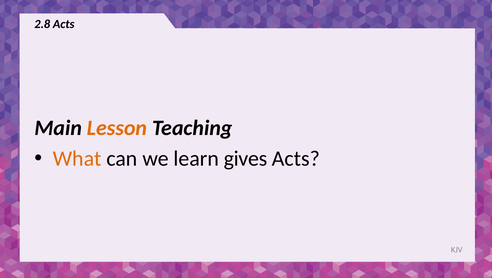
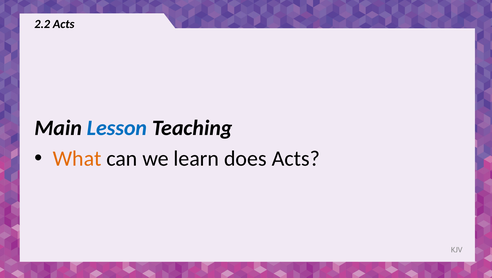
2.8: 2.8 -> 2.2 (42, 24)
Lesson colour: orange -> blue (117, 128)
gives: gives -> does (245, 158)
